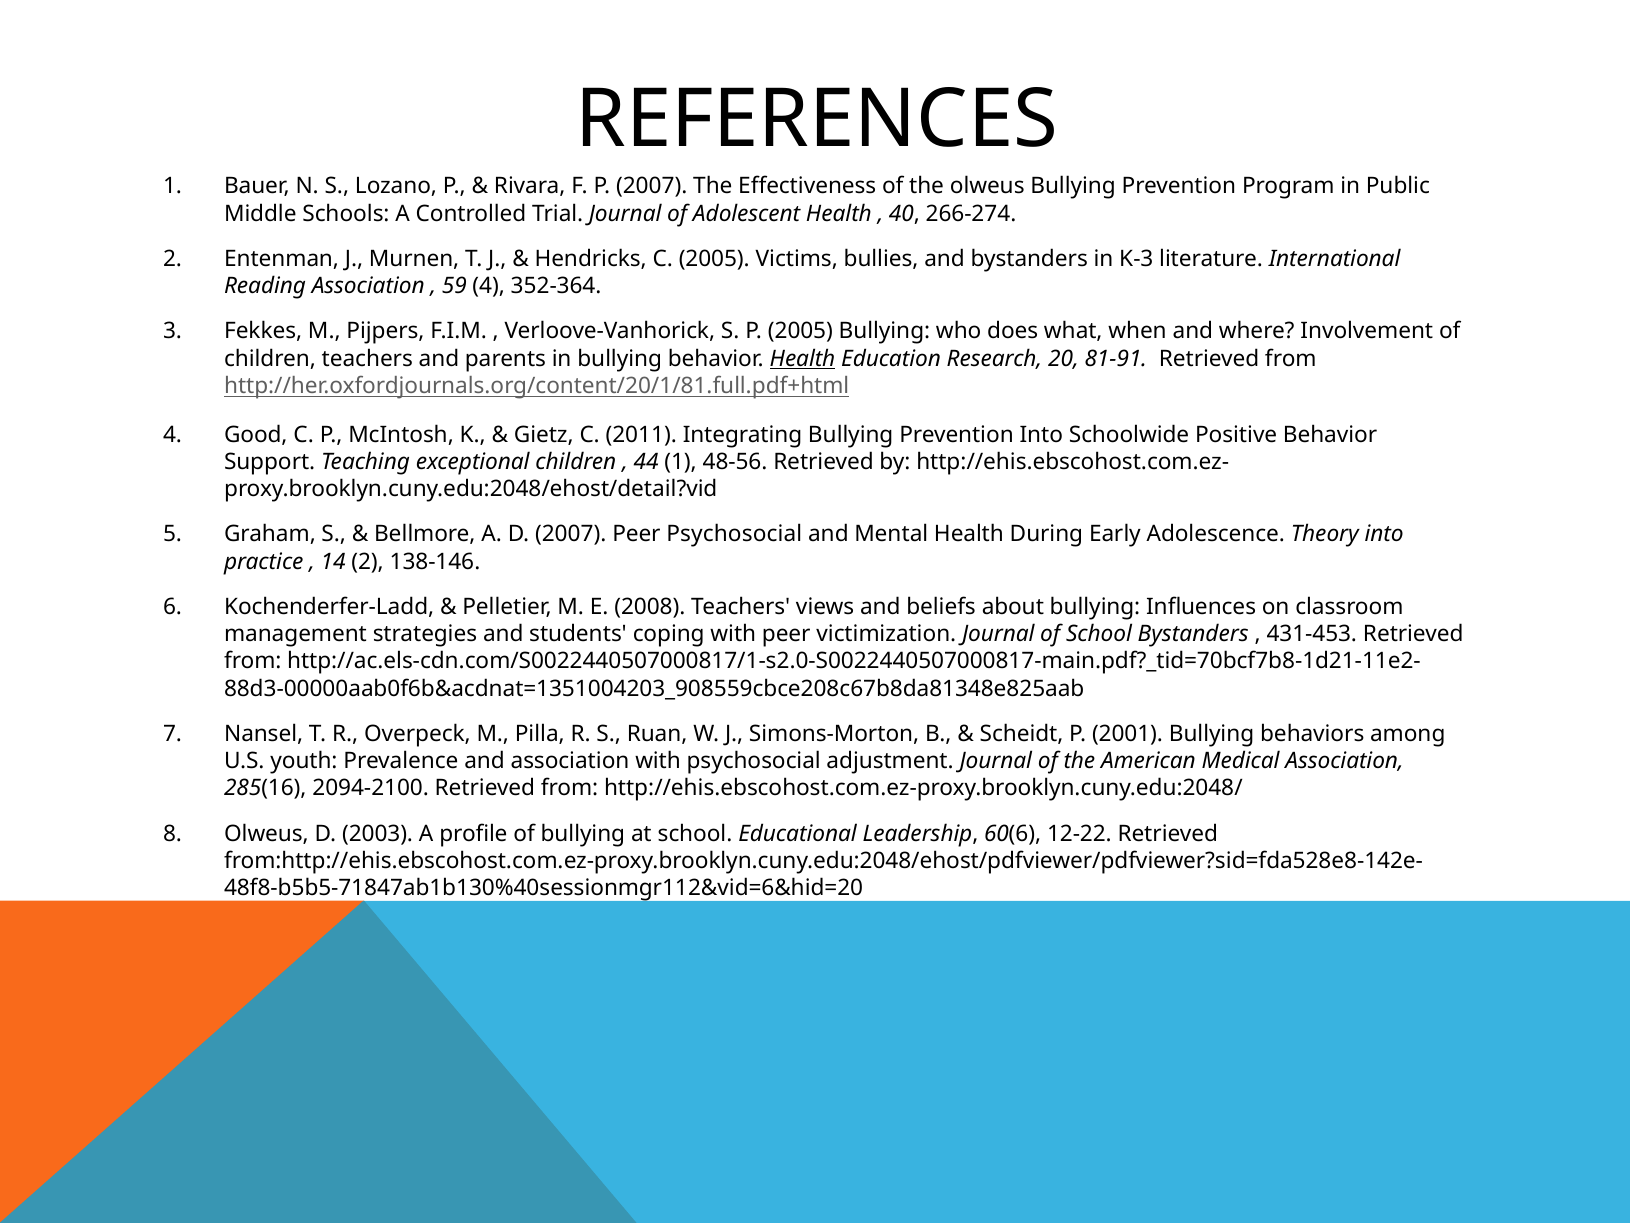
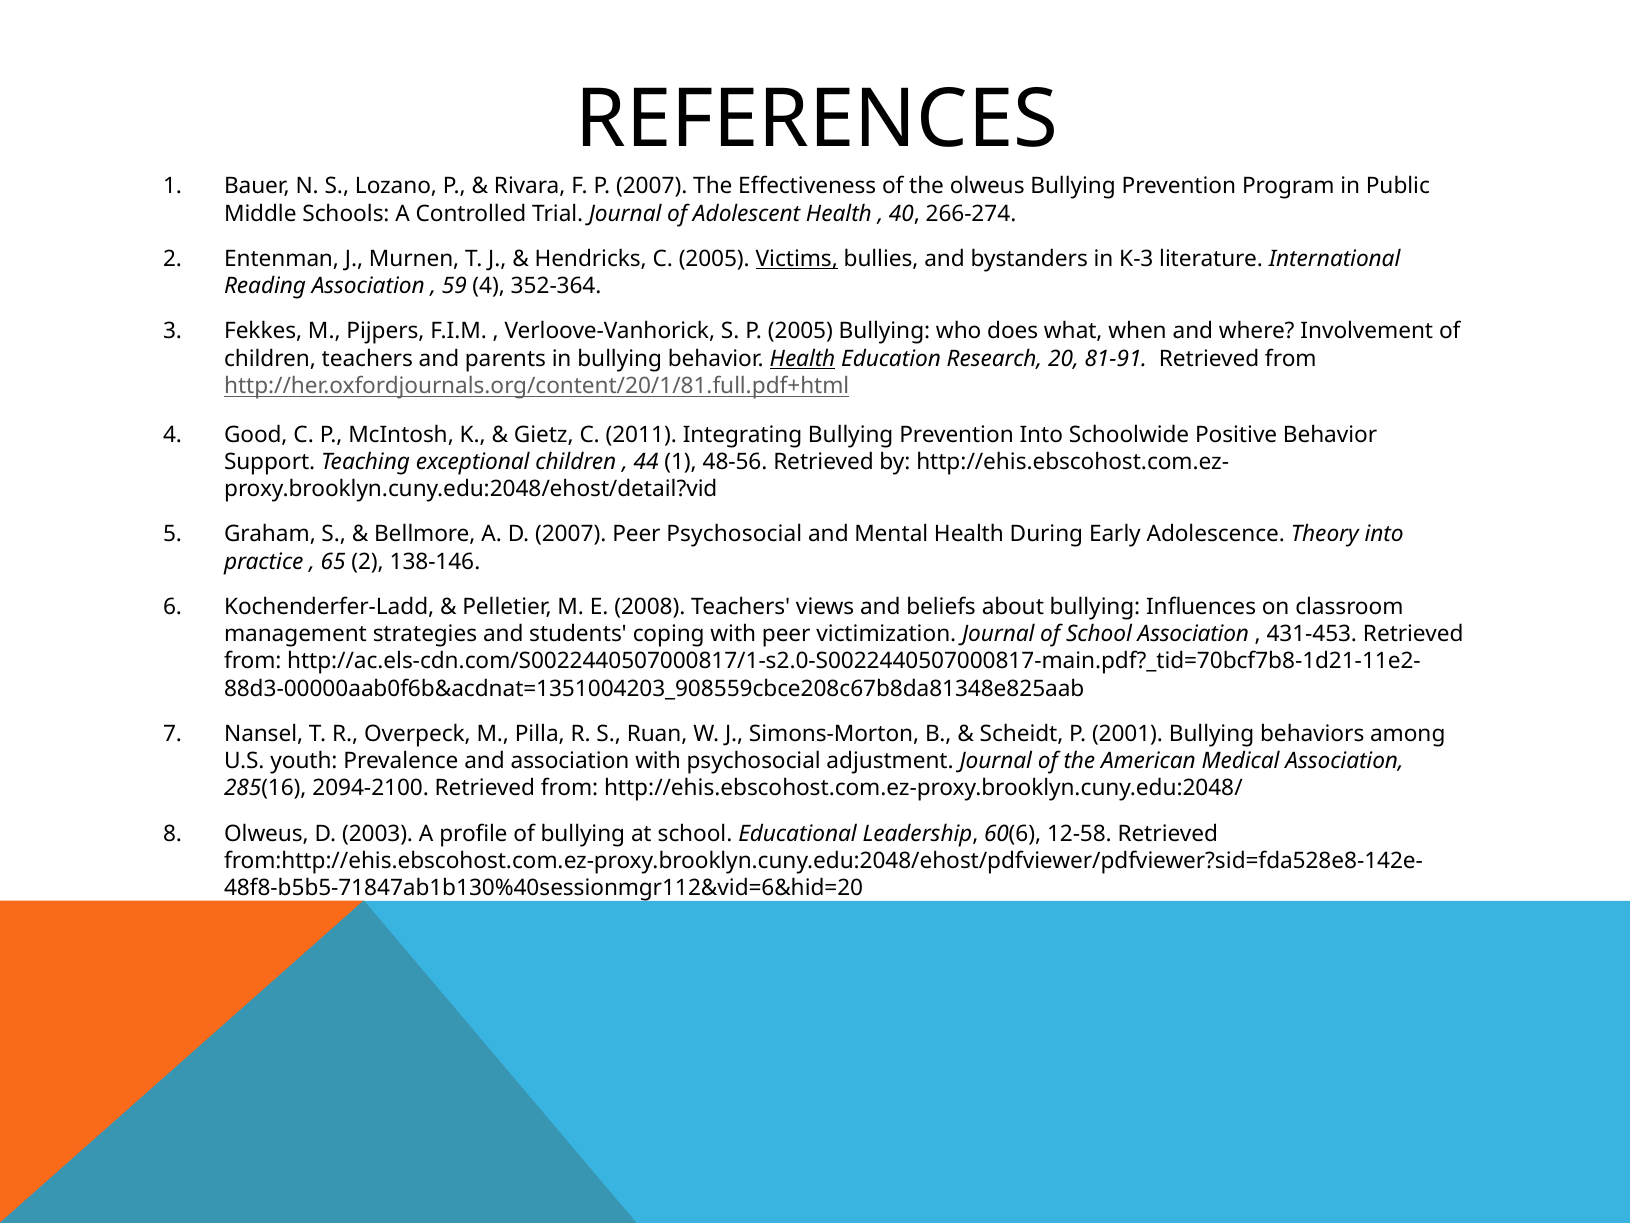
Victims underline: none -> present (797, 259)
14: 14 -> 65 (333, 561)
School Bystanders: Bystanders -> Association (1193, 634)
12-22: 12-22 -> 12-58 (1079, 833)
